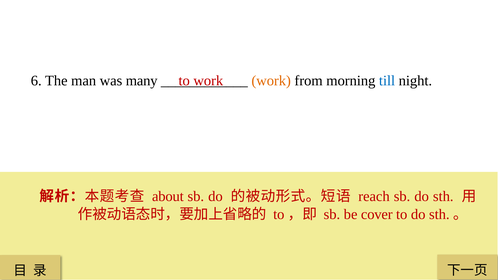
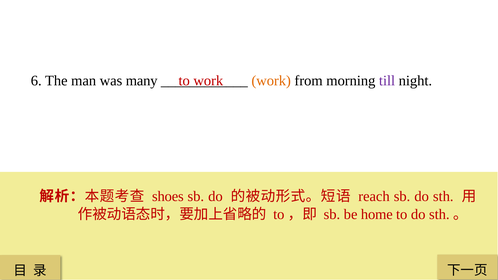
till colour: blue -> purple (387, 81)
about: about -> shoes (168, 196)
cover: cover -> home (377, 214)
